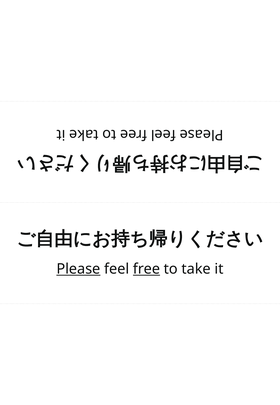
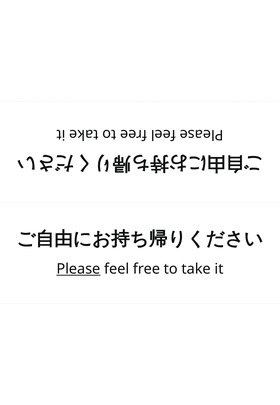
free underline: present -> none (146, 269)
